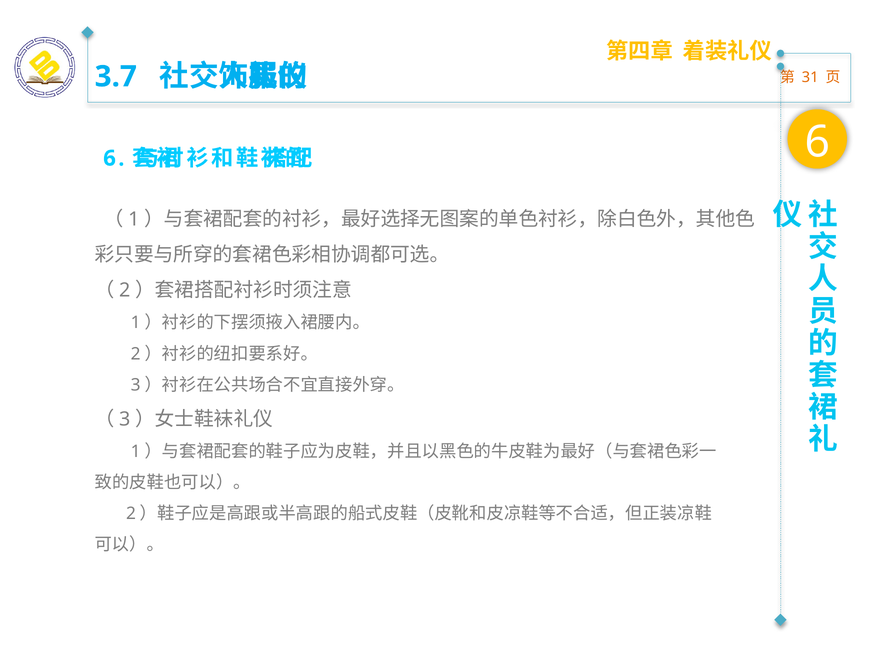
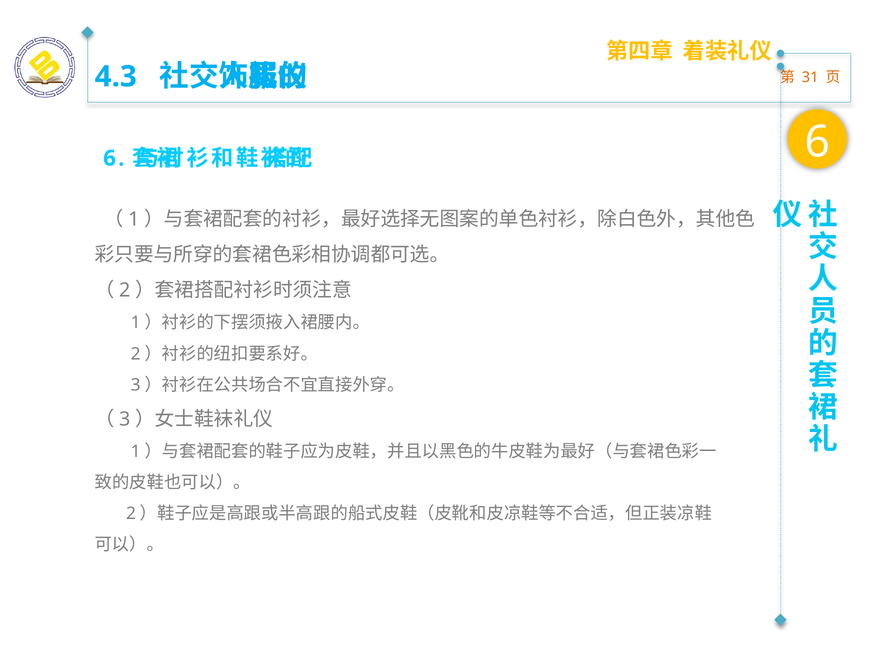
3.7: 3.7 -> 4.3 (116, 77)
